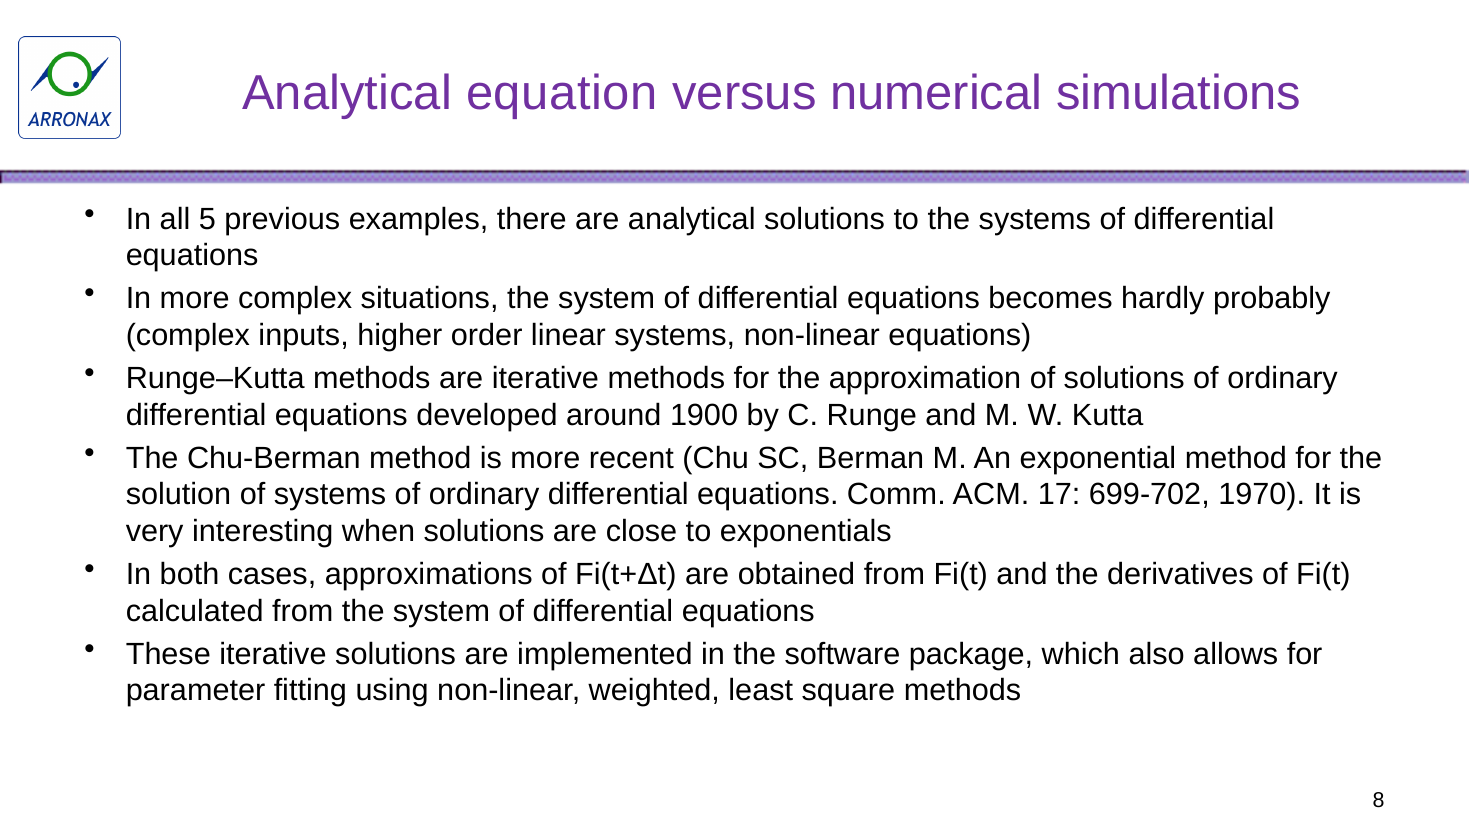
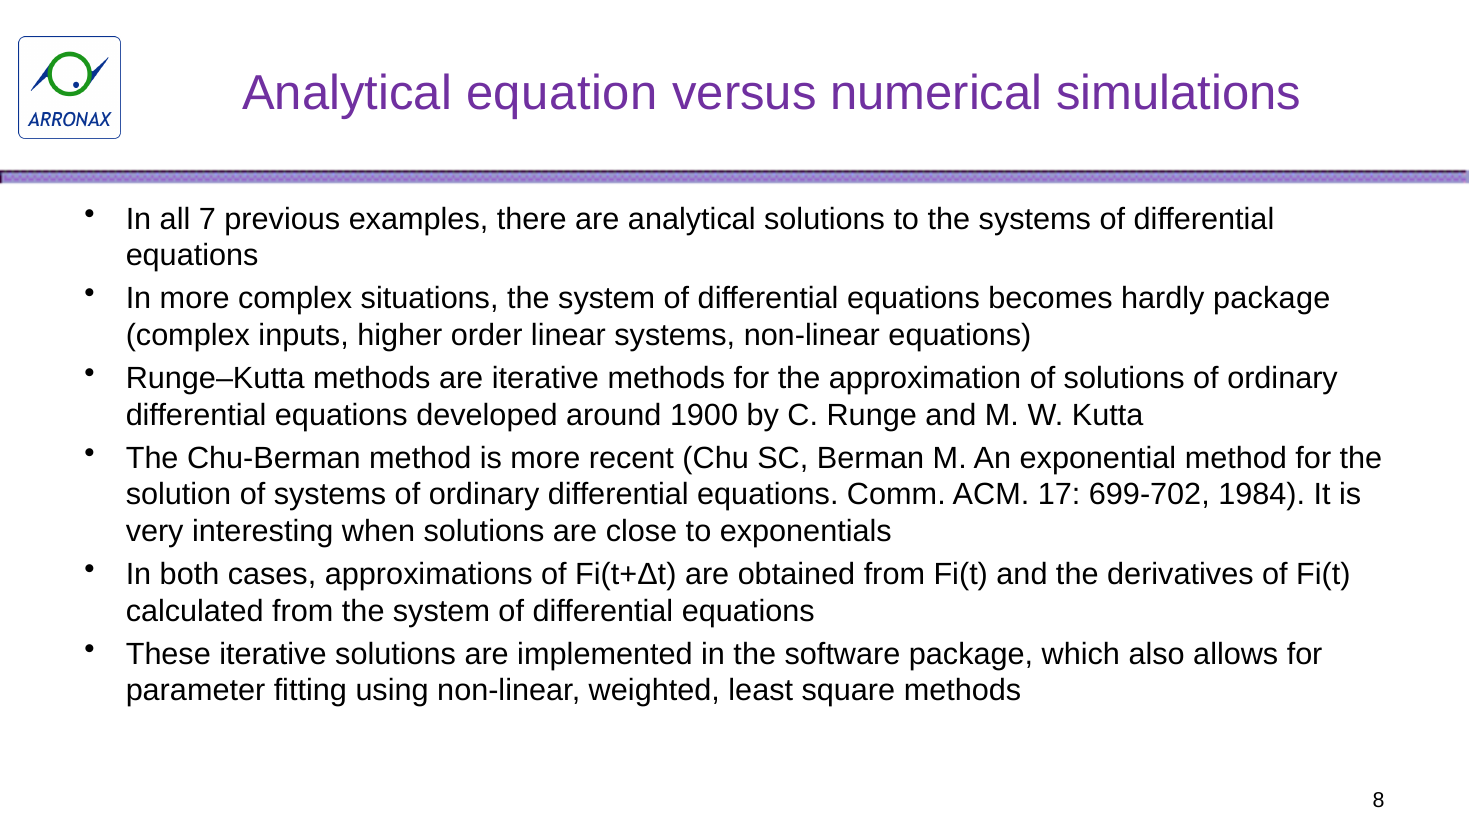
5: 5 -> 7 (207, 219)
hardly probably: probably -> package (1272, 298)
1970: 1970 -> 1984 (1262, 494)
